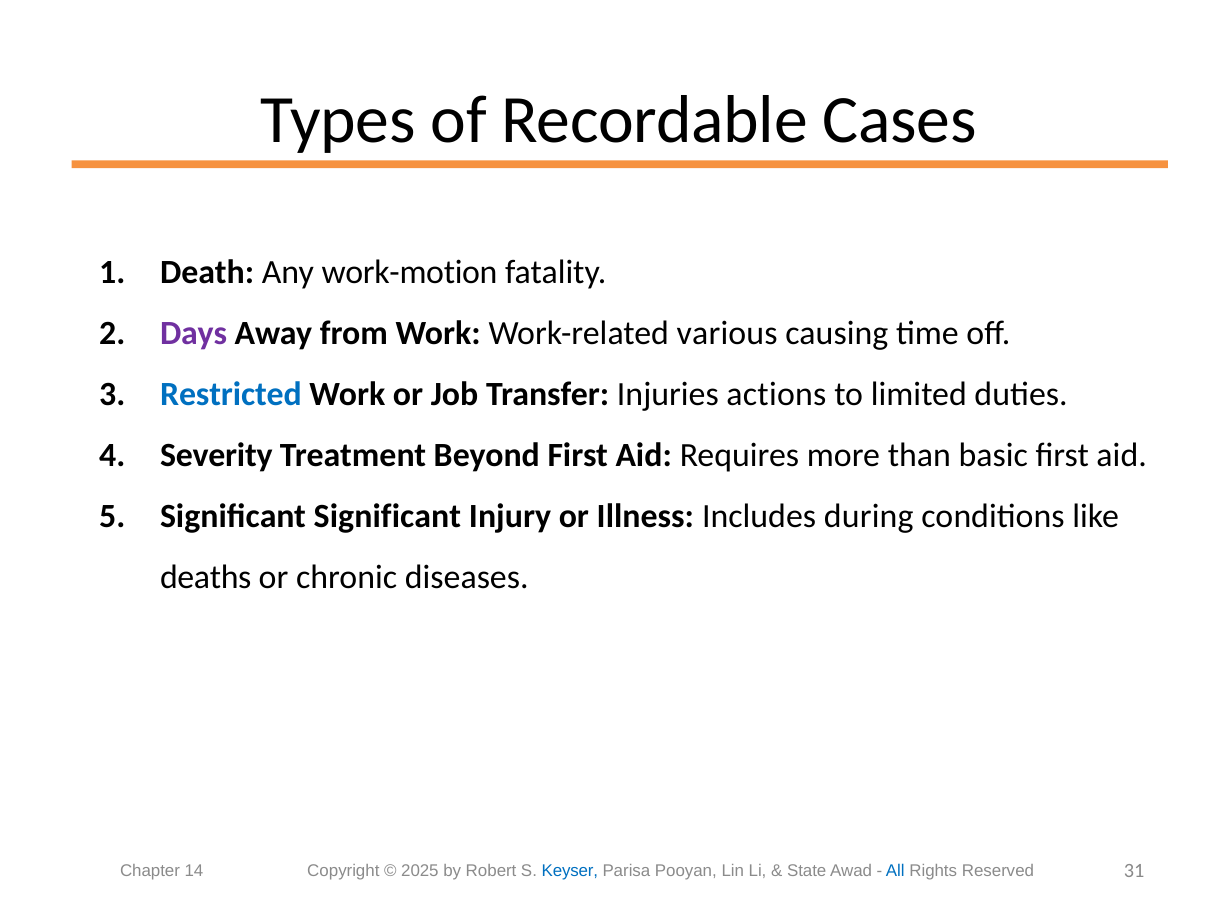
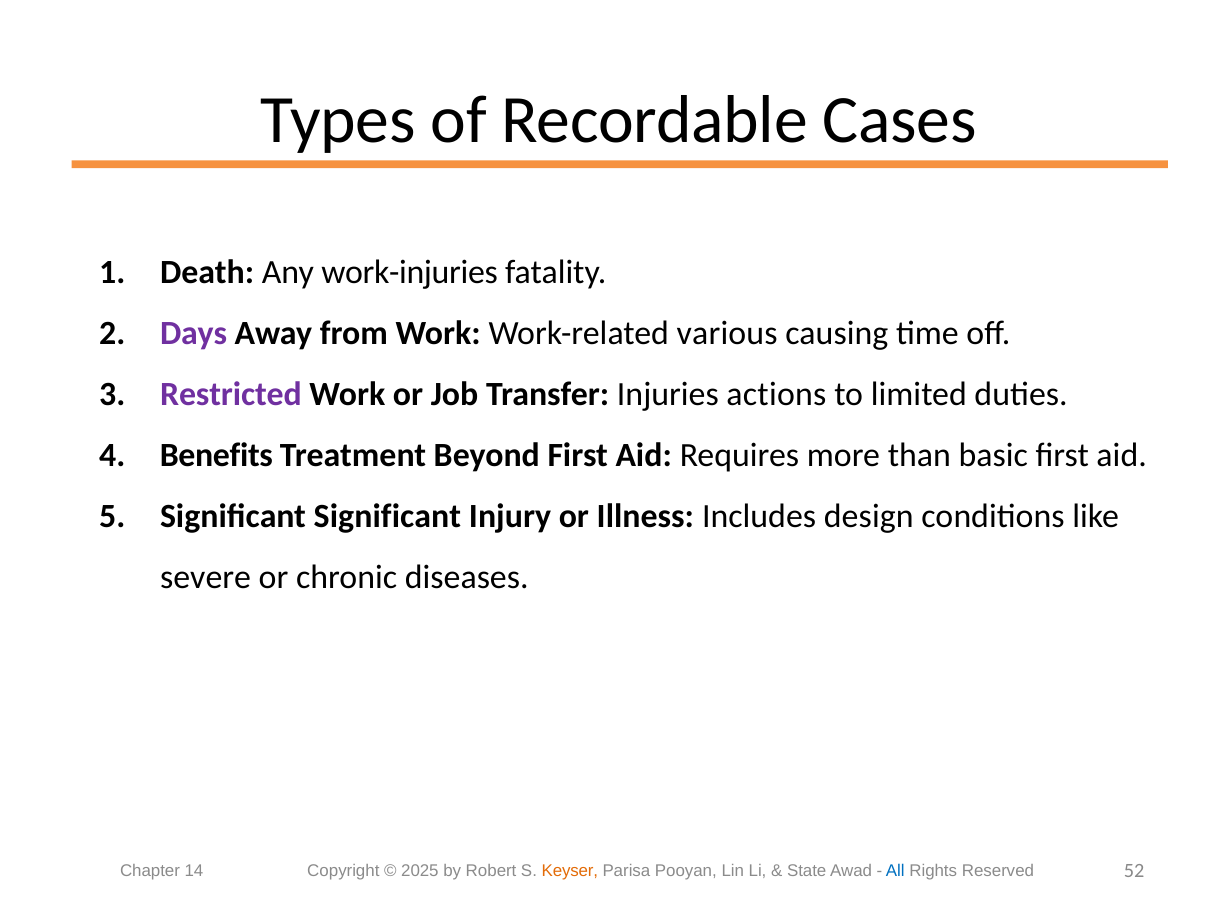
work-motion: work-motion -> work-injuries (410, 272)
Restricted colour: blue -> purple (231, 394)
Severity: Severity -> Benefits (216, 455)
during: during -> design (869, 516)
deaths: deaths -> severe (206, 577)
Keyser colour: blue -> orange (570, 870)
31: 31 -> 52 (1134, 871)
